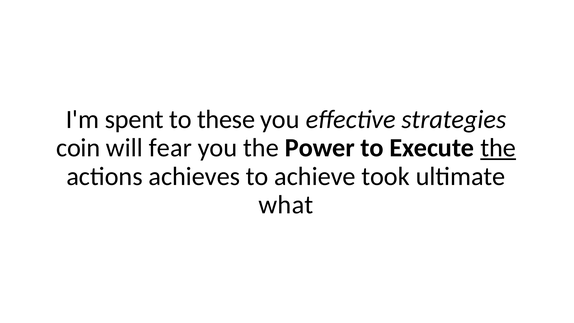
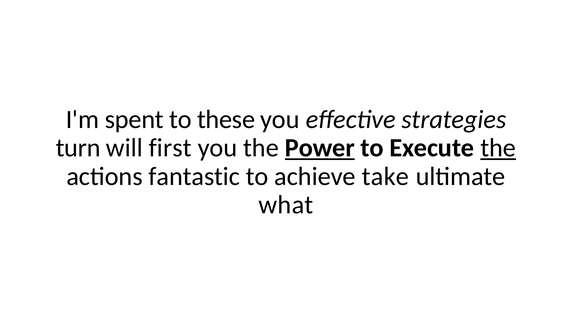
coin: coin -> turn (78, 148)
fear: fear -> first (170, 148)
Power underline: none -> present (320, 148)
achieves: achieves -> fantastic (194, 176)
took: took -> take (385, 176)
